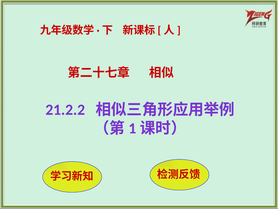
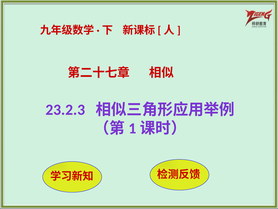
21.2.2: 21.2.2 -> 23.2.3 (65, 109)
